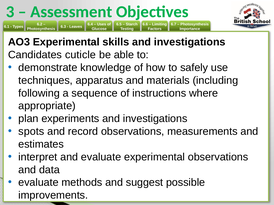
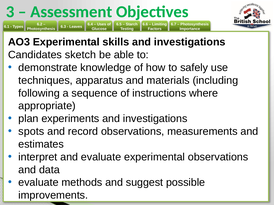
cuticle: cuticle -> sketch (80, 55)
